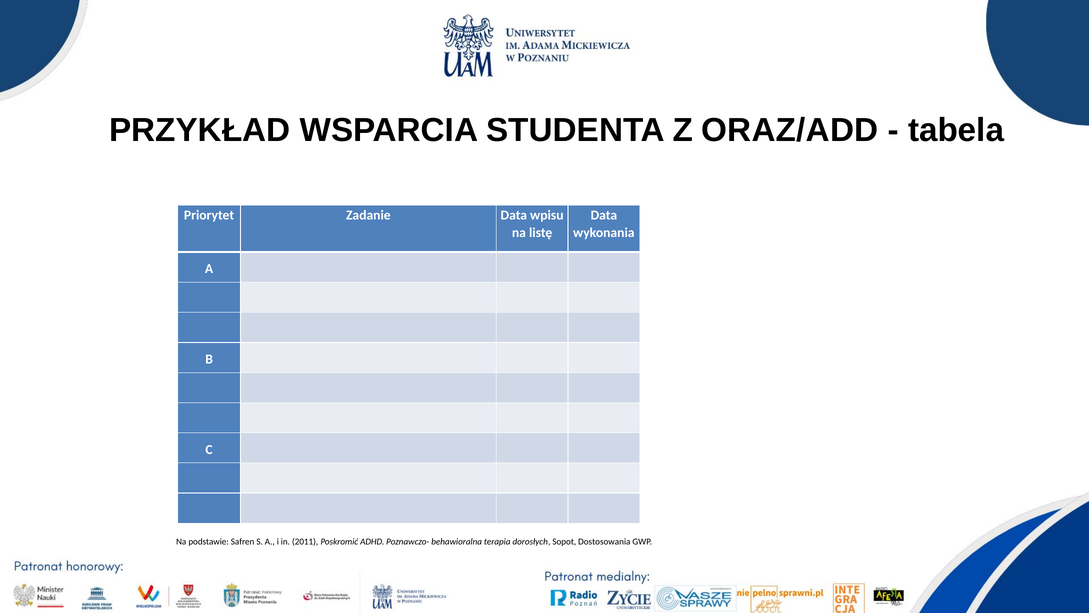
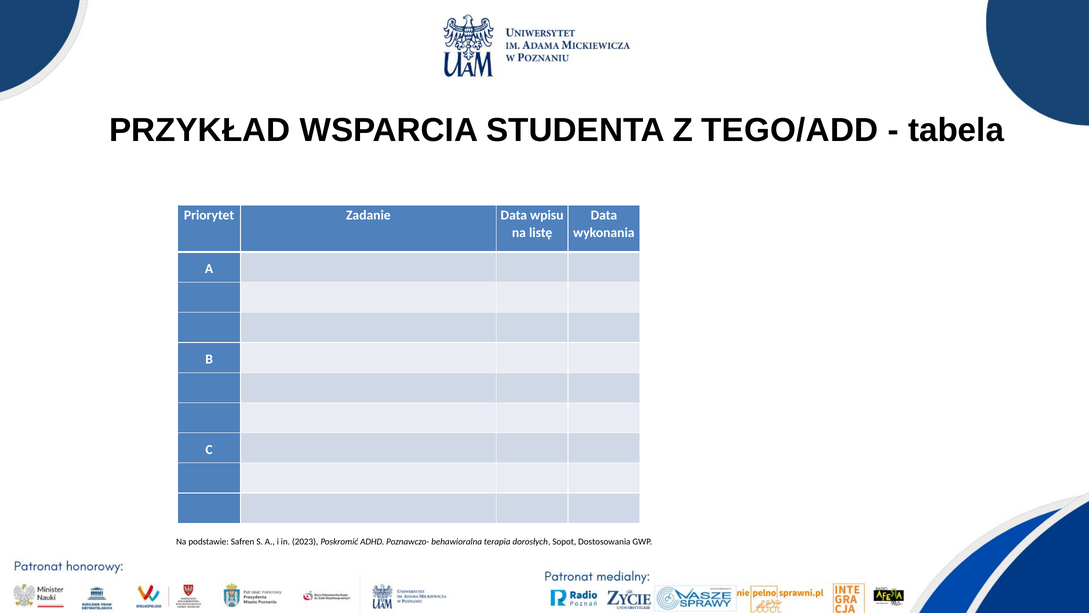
ORAZ/ADD: ORAZ/ADD -> TEGO/ADD (790, 130)
2011: 2011 -> 2023 (305, 542)
